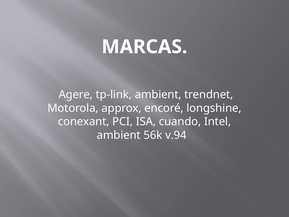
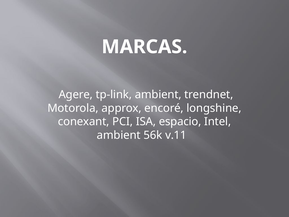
cuando: cuando -> espacio (180, 121)
v.94: v.94 -> v.11 (176, 135)
